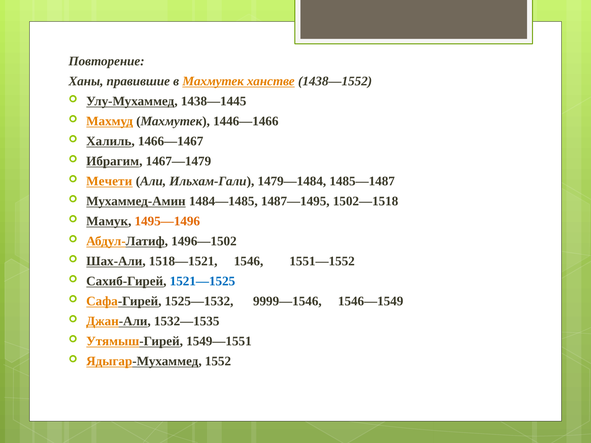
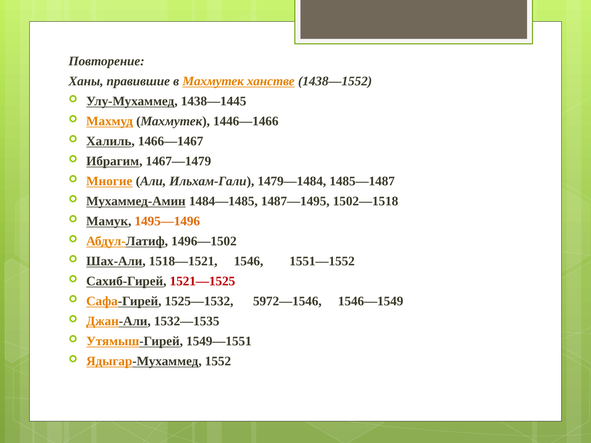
Мечети: Мечети -> Многие (109, 181)
1521—1525 colour: blue -> red (202, 281)
9999—1546: 9999—1546 -> 5972—1546 (287, 301)
